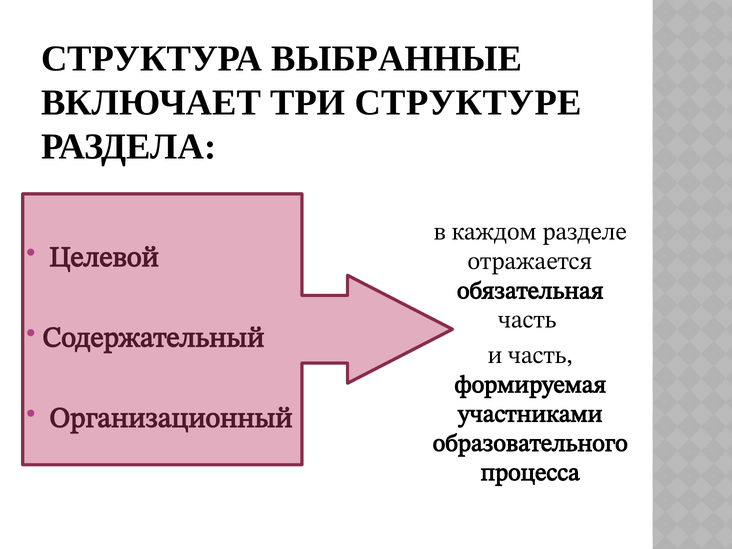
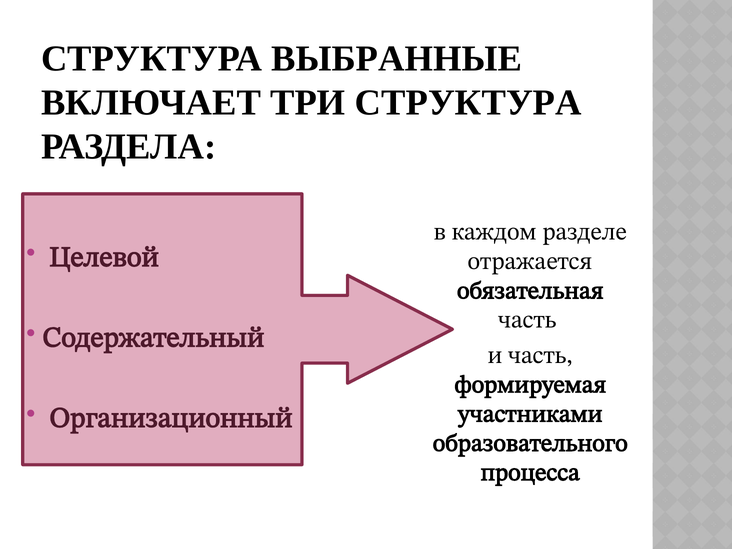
ТРИ СТРУКТУРЕ: СТРУКТУРЕ -> СТРУКТУРА (468, 103)
